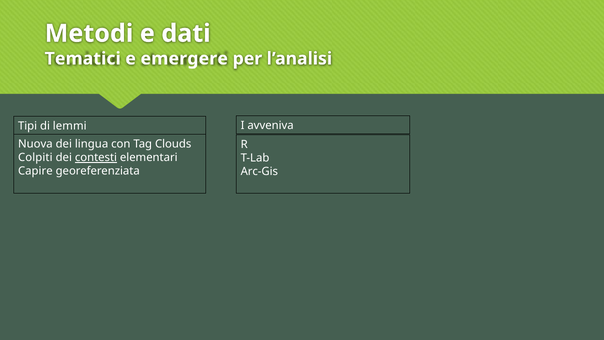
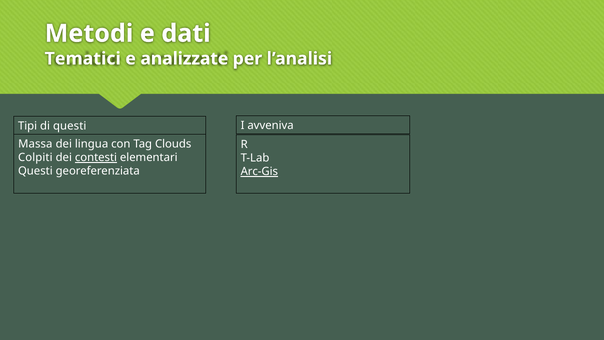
emergere: emergere -> analizzate (184, 59)
di lemmi: lemmi -> questi (70, 126)
Nuova: Nuova -> Massa (35, 144)
Capire: Capire -> Questi (35, 171)
Arc-Gis underline: none -> present (259, 171)
